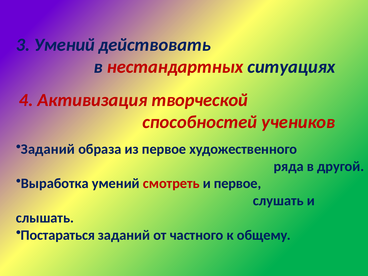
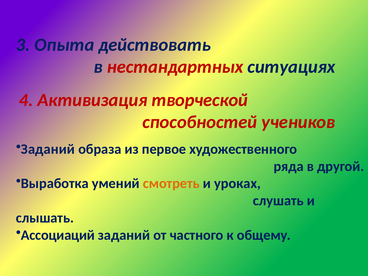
3 Умений: Умений -> Опыта (64, 45)
смотреть colour: red -> orange (171, 184)
и первое: первое -> уроках (237, 184)
Постараться: Постараться -> Ассоциаций (58, 235)
